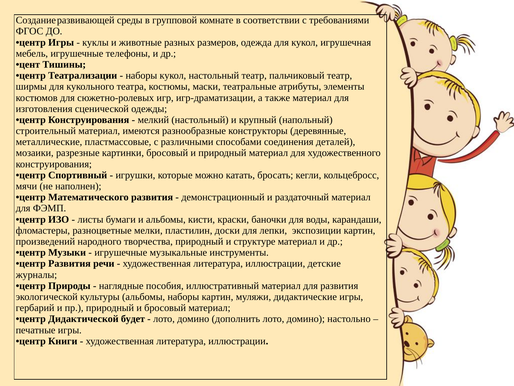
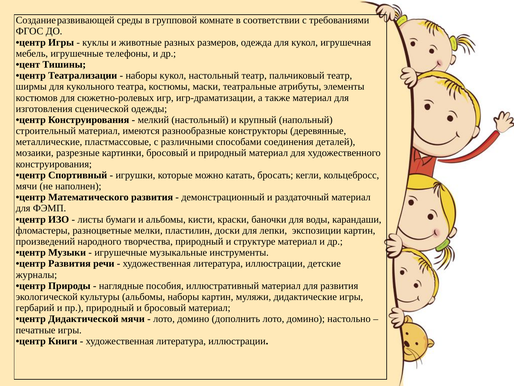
Дидактической будет: будет -> мячи (133, 319)
